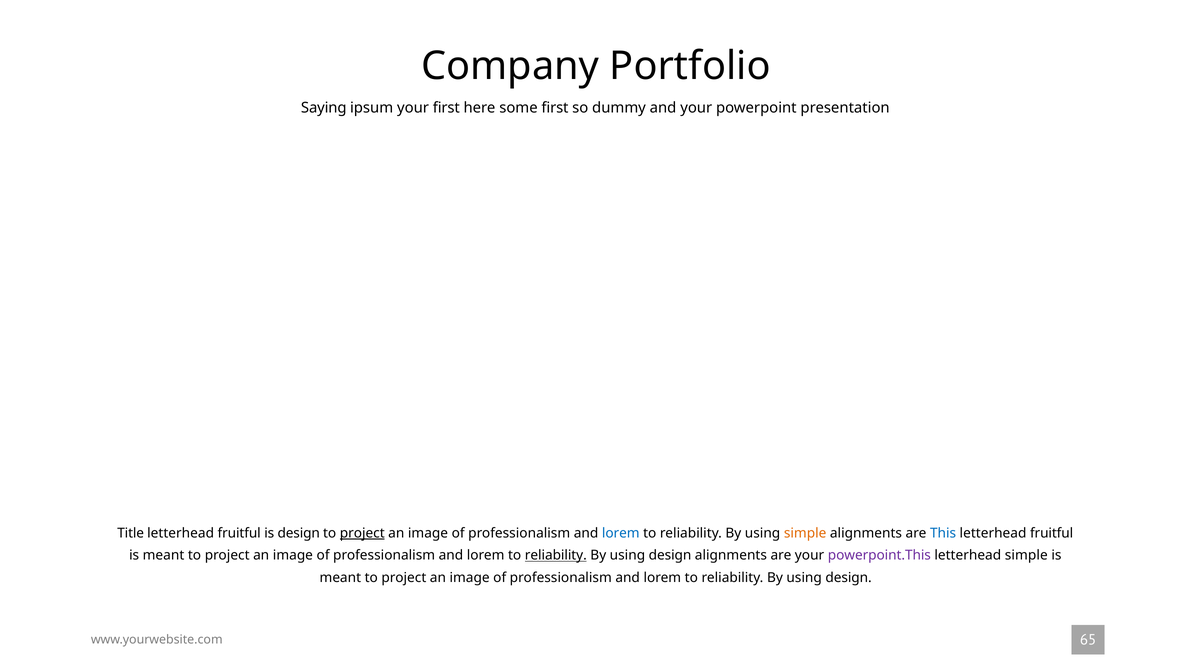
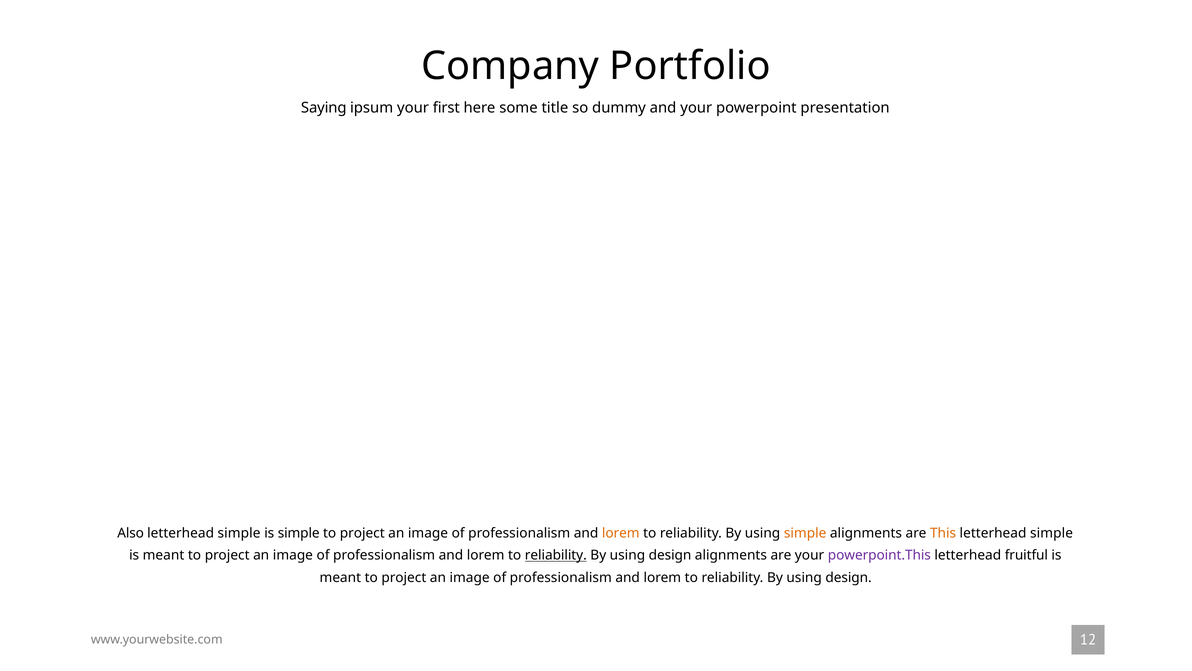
some first: first -> title (555, 108)
Title: Title -> Also (131, 533)
fruitful: fruitful -> simple (239, 533)
is design: design -> simple (299, 533)
project underline: present -> none (362, 533)
lorem colour: blue -> orange (621, 533)
This colour: blue -> orange (943, 533)
fruitful: fruitful -> simple (1051, 533)
letterhead simple: simple -> fruitful (1026, 555)
65: 65 -> 12 (1088, 640)
